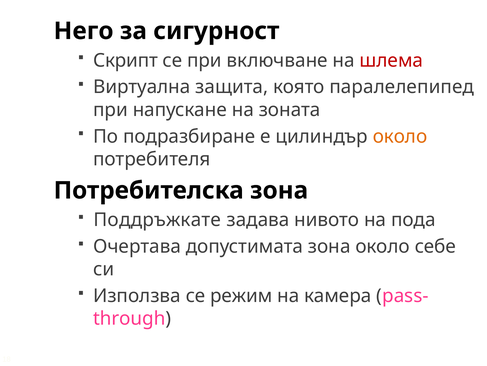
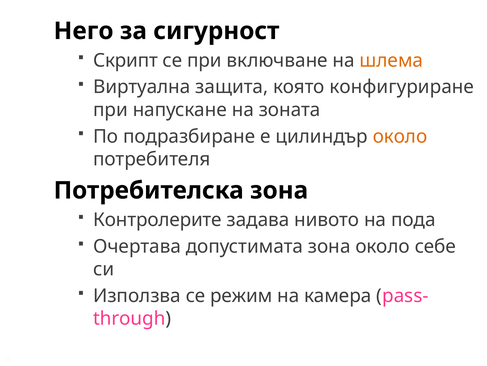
шлема colour: red -> orange (391, 60)
паралелепипед: паралелепипед -> конфигуриране (402, 87)
Поддръжкате: Поддръжкате -> Контролерите (157, 219)
